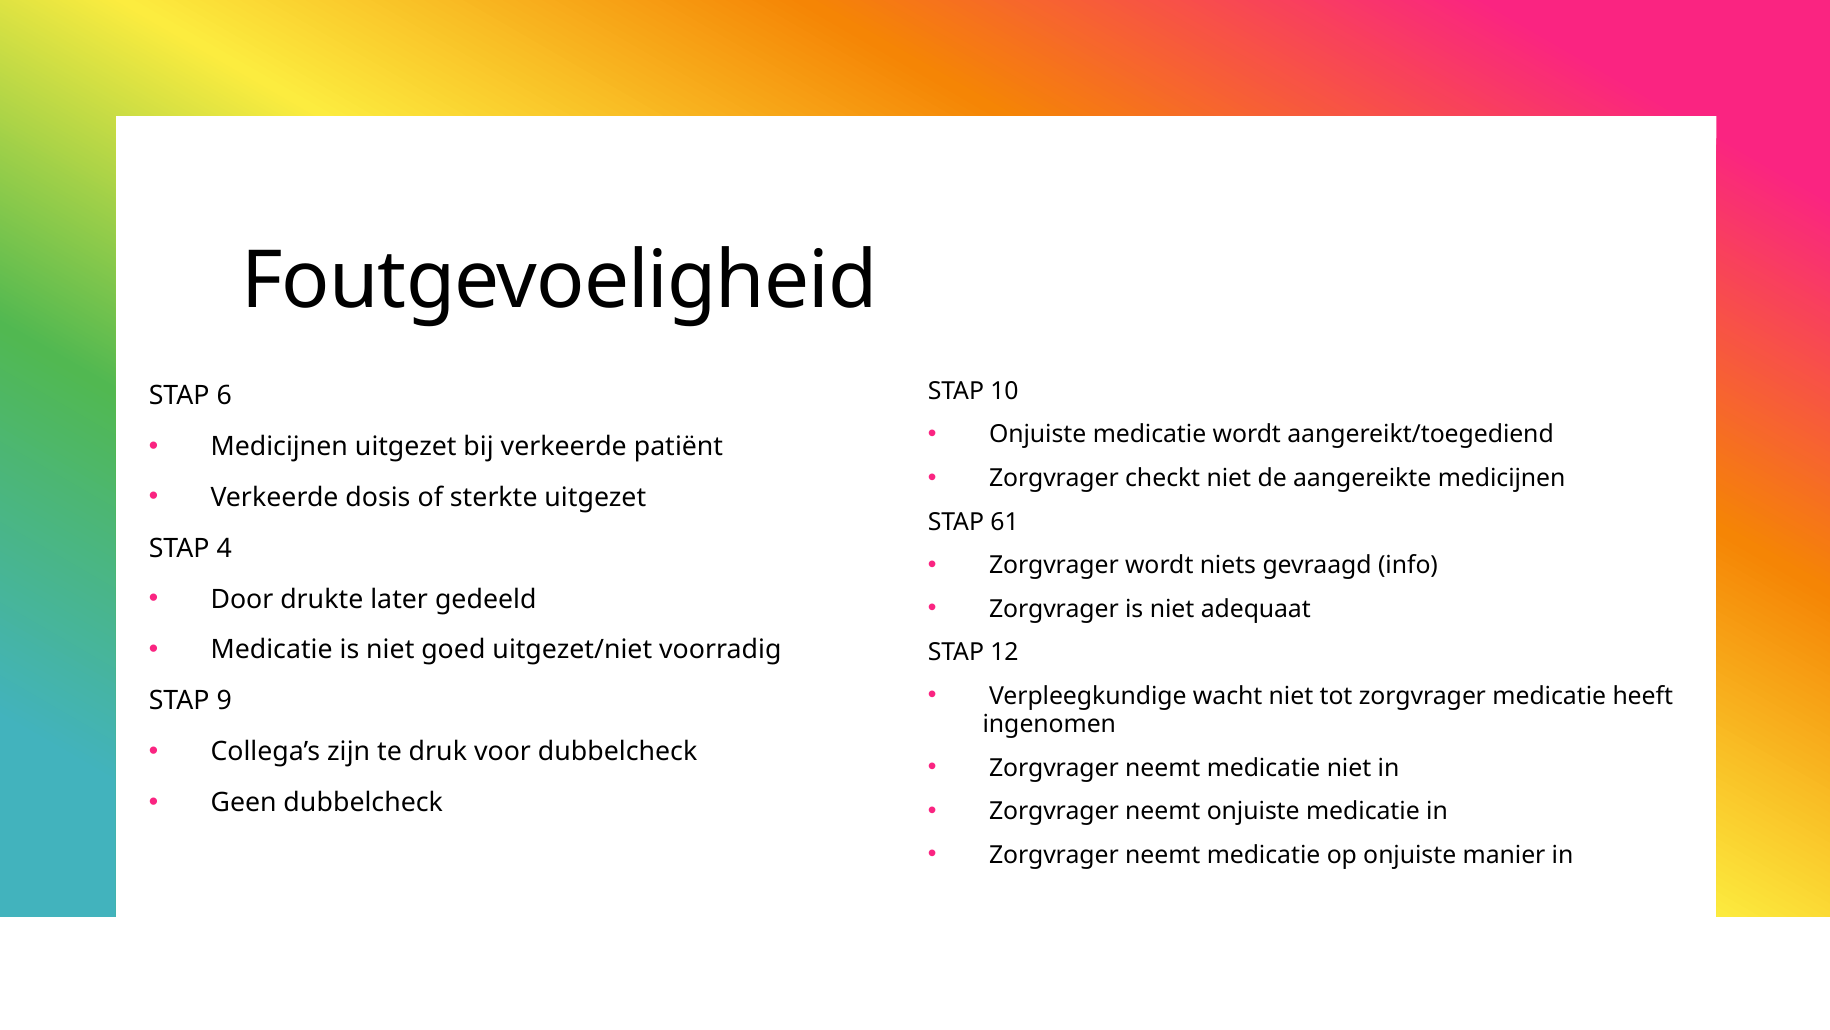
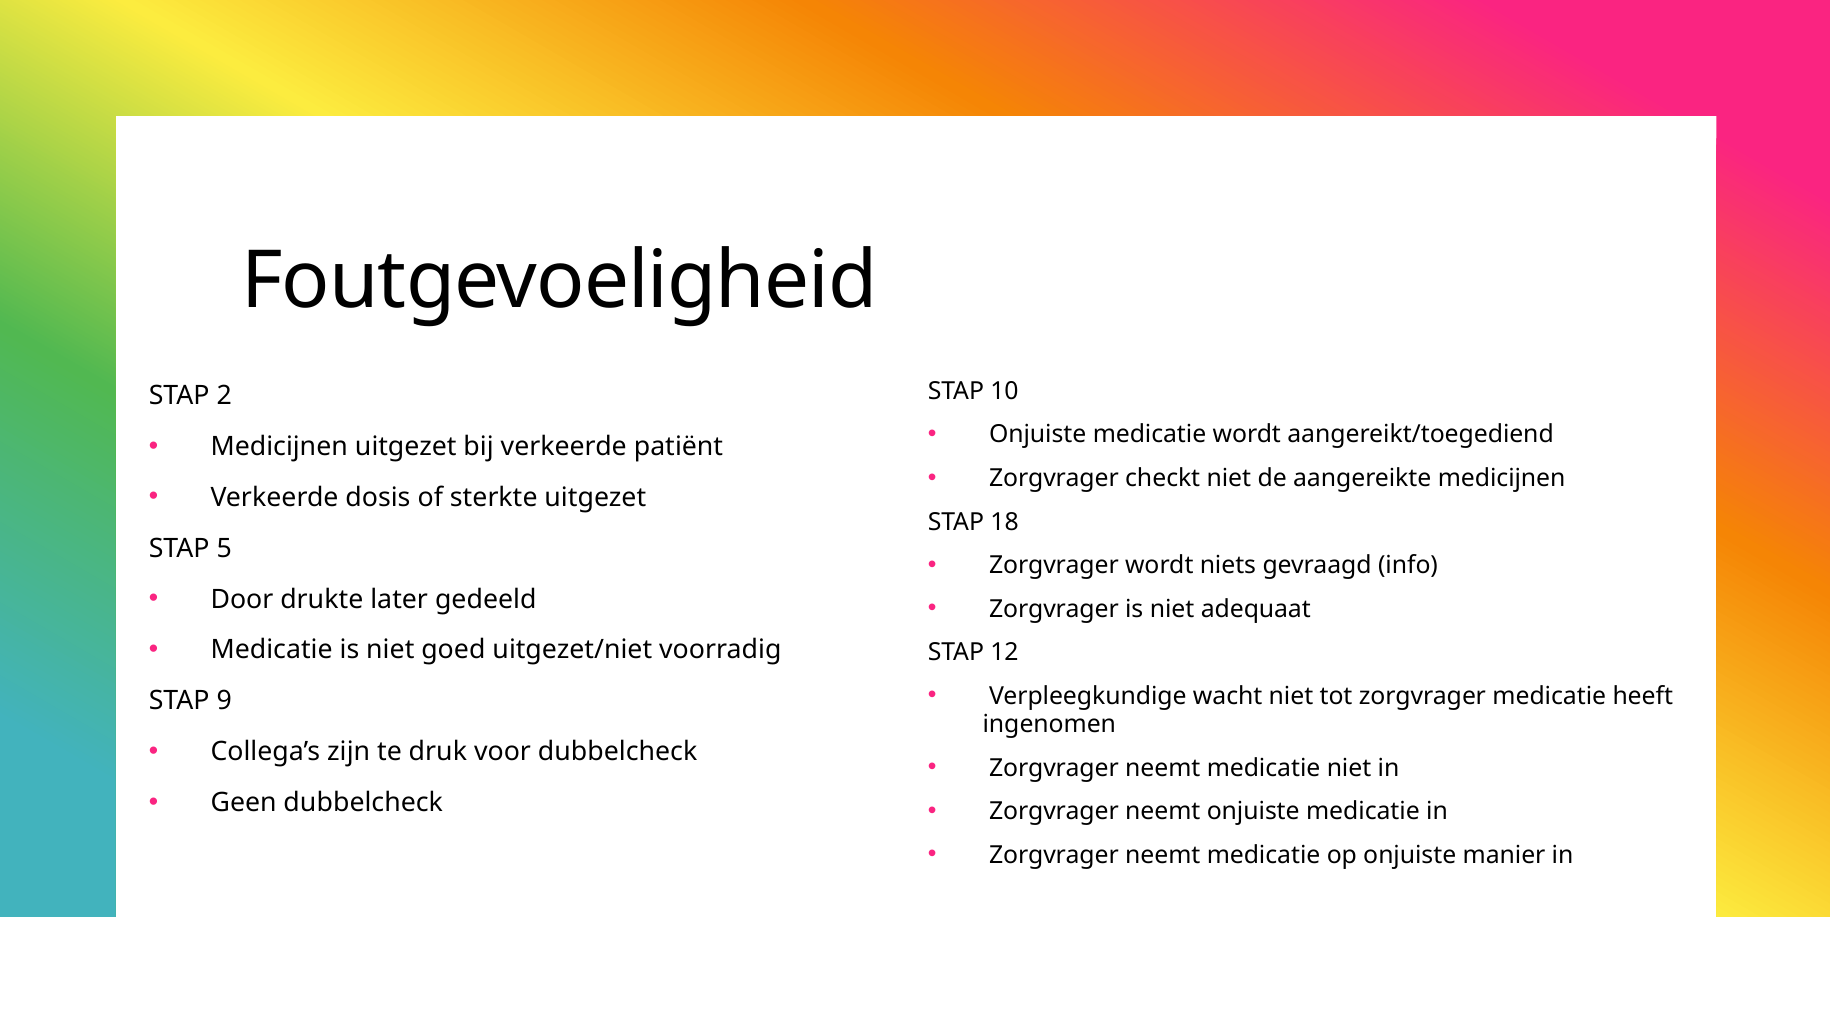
6: 6 -> 2 (224, 395)
61: 61 -> 18 (1005, 522)
4: 4 -> 5 (224, 548)
